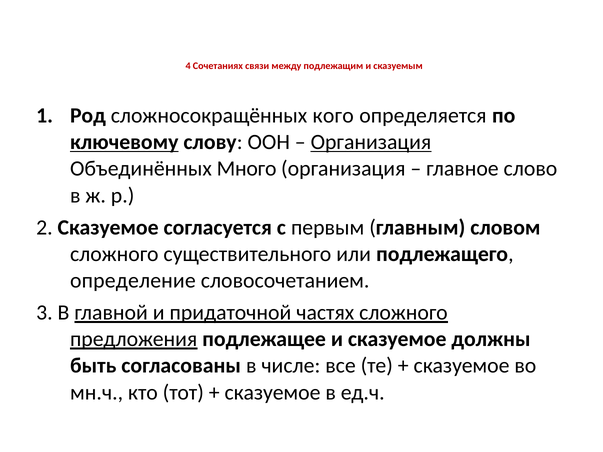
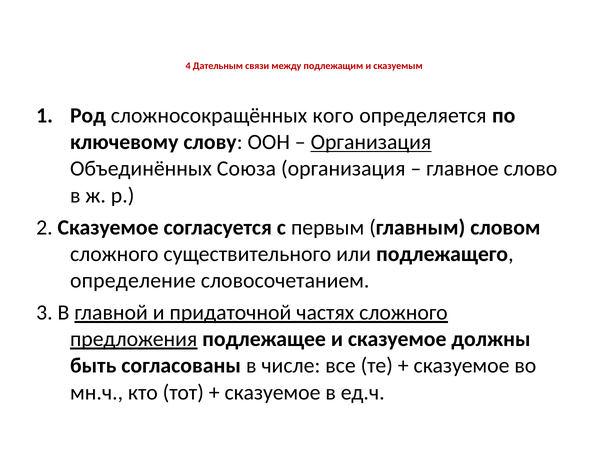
Сочетаниях: Сочетаниях -> Дательным (218, 66)
ключевому underline: present -> none (124, 142)
Много: Много -> Союза (246, 169)
